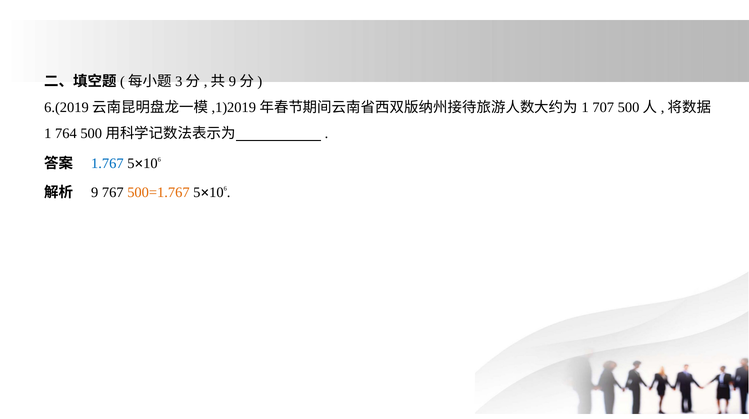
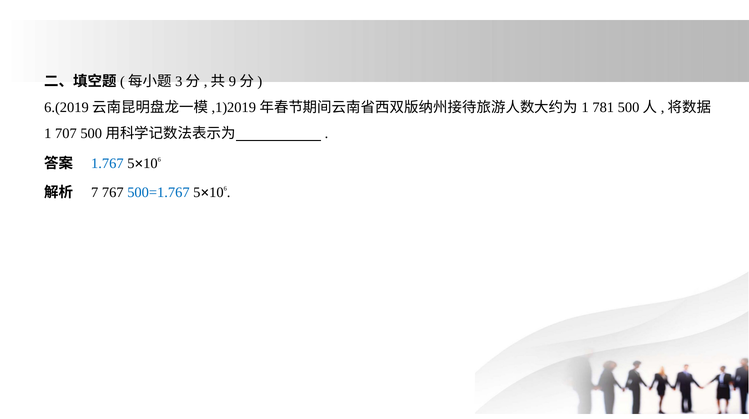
707: 707 -> 781 (603, 107)
764: 764 -> 707 (66, 133)
9: 9 -> 7 (95, 192)
500=1.767 colour: orange -> blue (158, 192)
